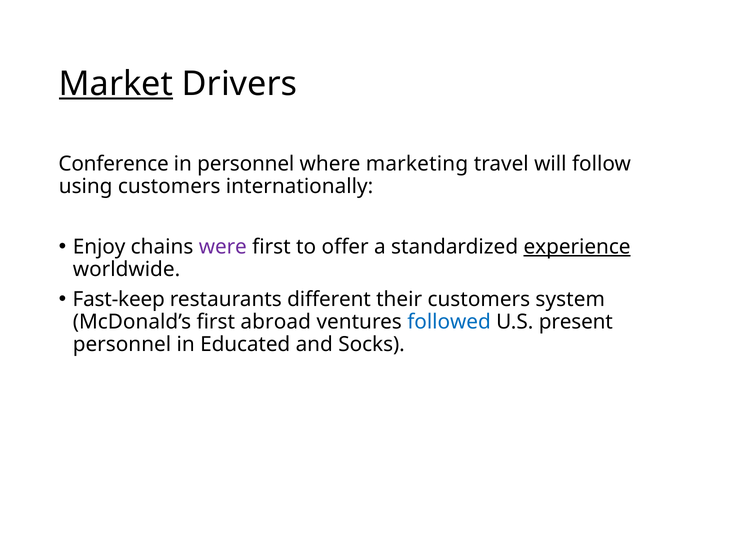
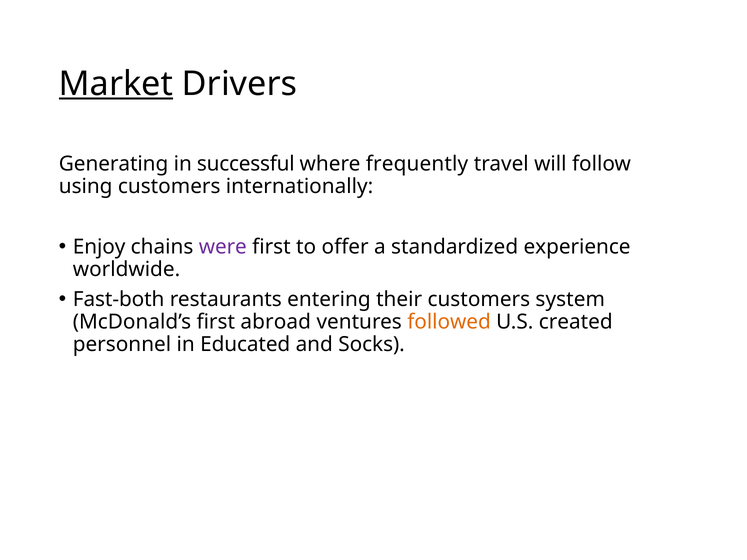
Conference: Conference -> Generating (114, 164)
in personnel: personnel -> successful (246, 164)
marketing: marketing -> frequently (417, 164)
experience underline: present -> none (577, 247)
Fast-keep: Fast-keep -> Fast-both (119, 300)
different: different -> entering (329, 300)
followed colour: blue -> orange (449, 322)
present: present -> created (576, 322)
